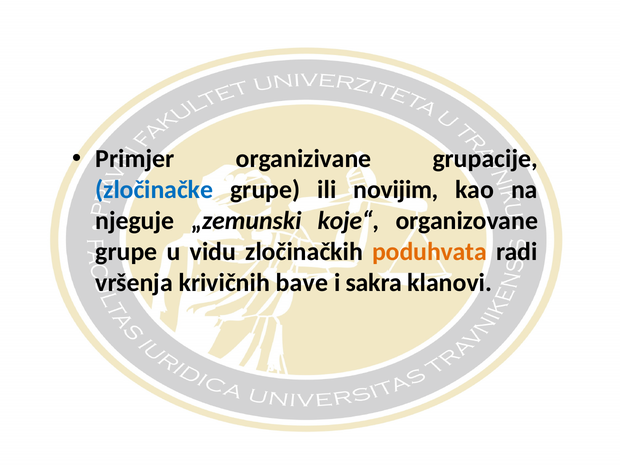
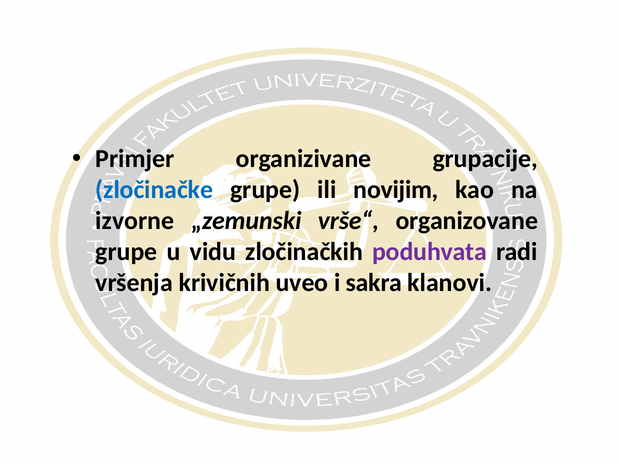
njeguje: njeguje -> izvorne (135, 221)
koje“: koje“ -> vrše“ (348, 221)
poduhvata colour: orange -> purple (430, 252)
bave: bave -> uveo (302, 283)
